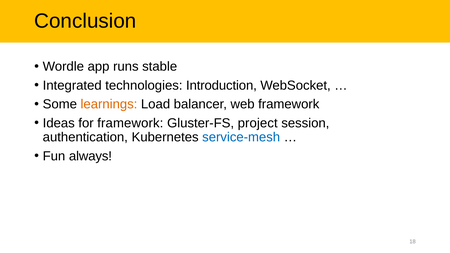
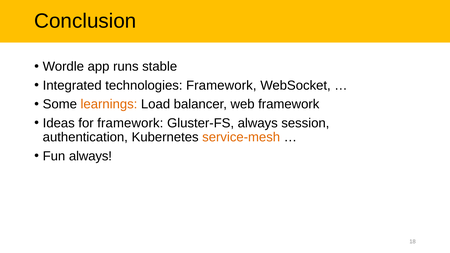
technologies Introduction: Introduction -> Framework (221, 85)
Gluster-FS project: project -> always (258, 123)
service-mesh colour: blue -> orange (241, 137)
